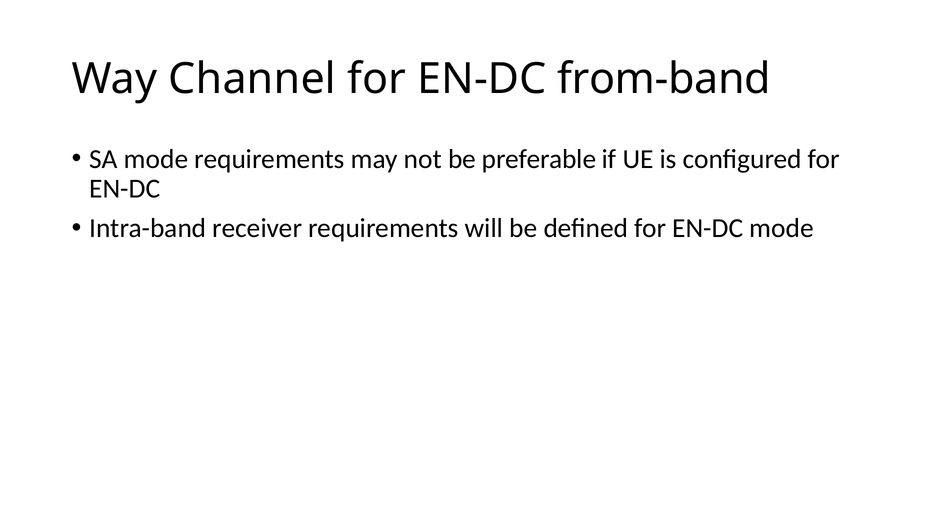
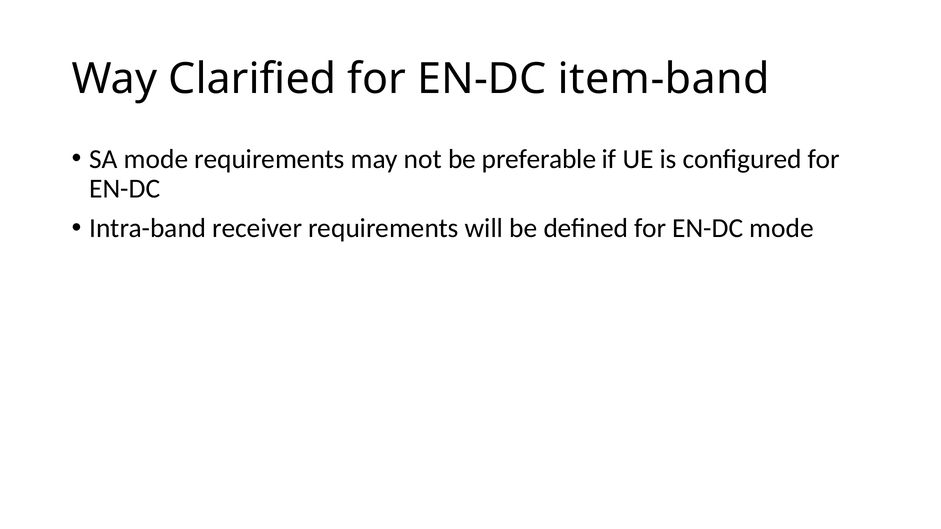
Channel: Channel -> Clarified (252, 79)
from-band: from-band -> item-band (664, 79)
